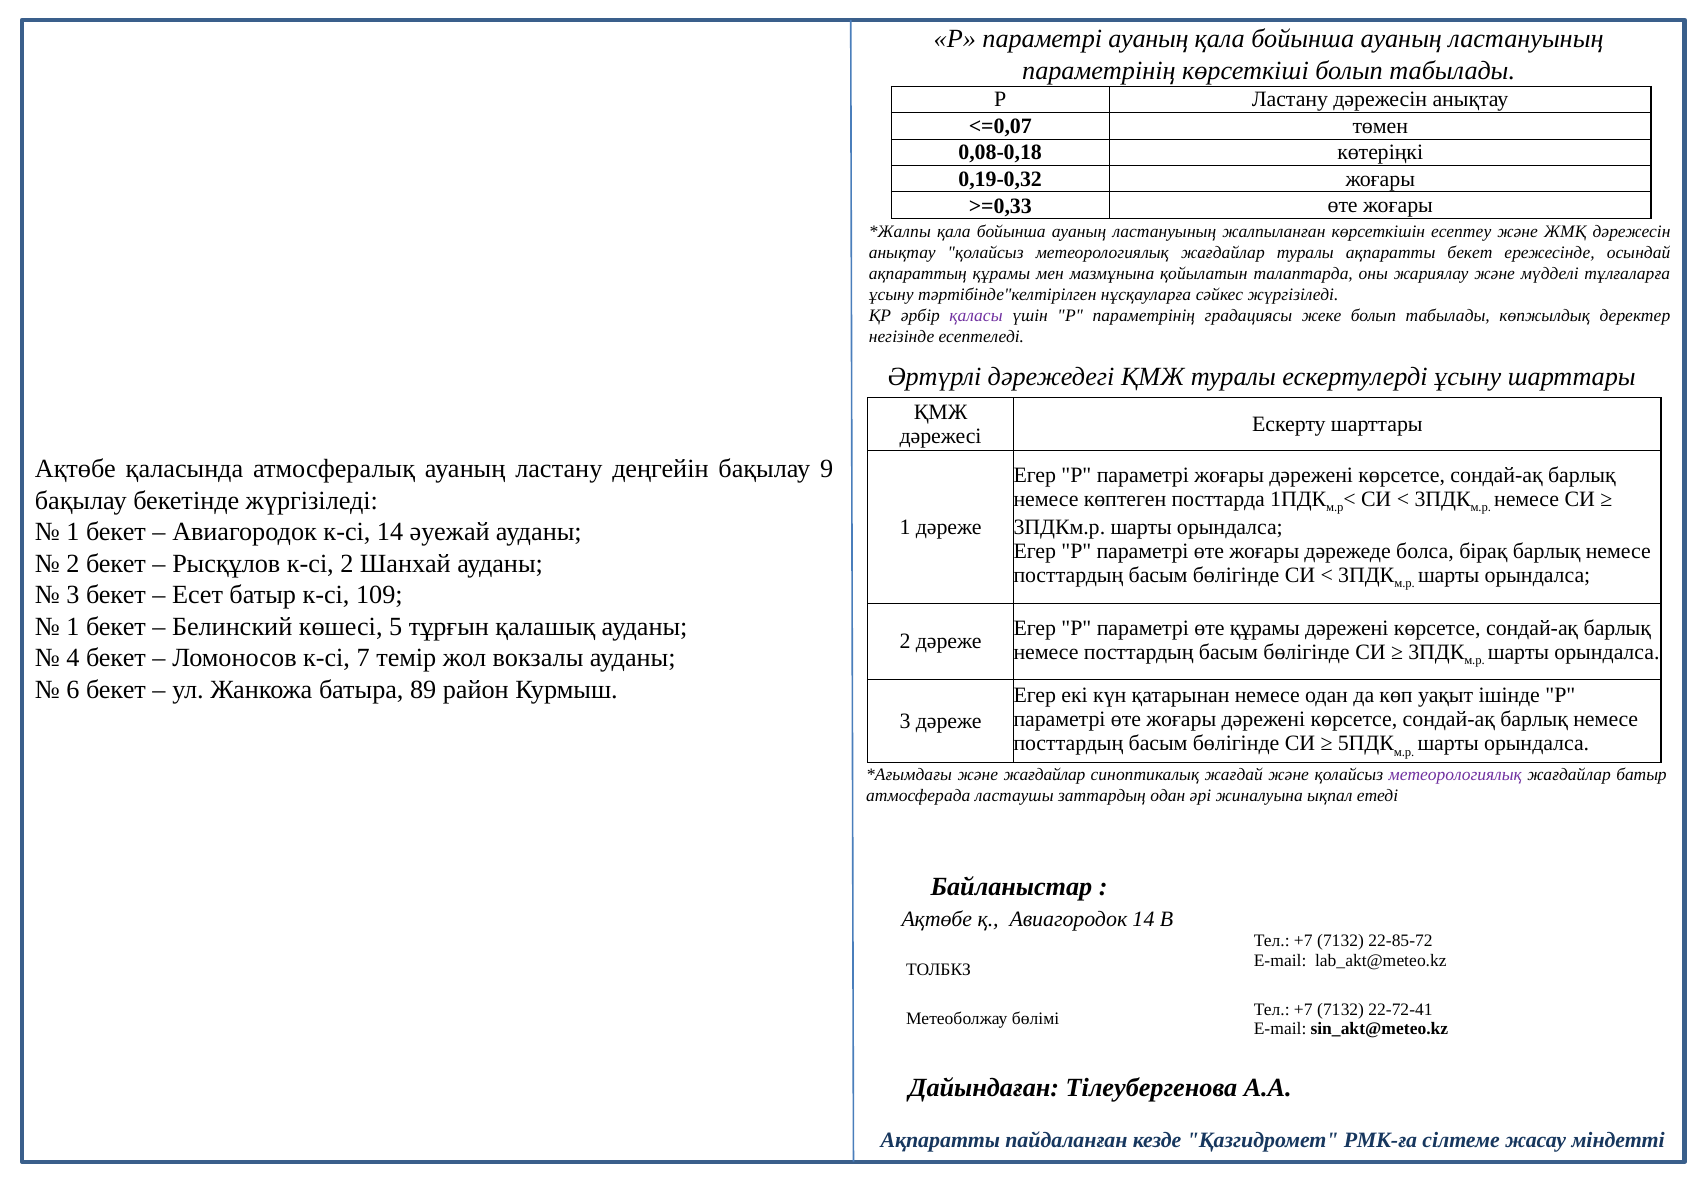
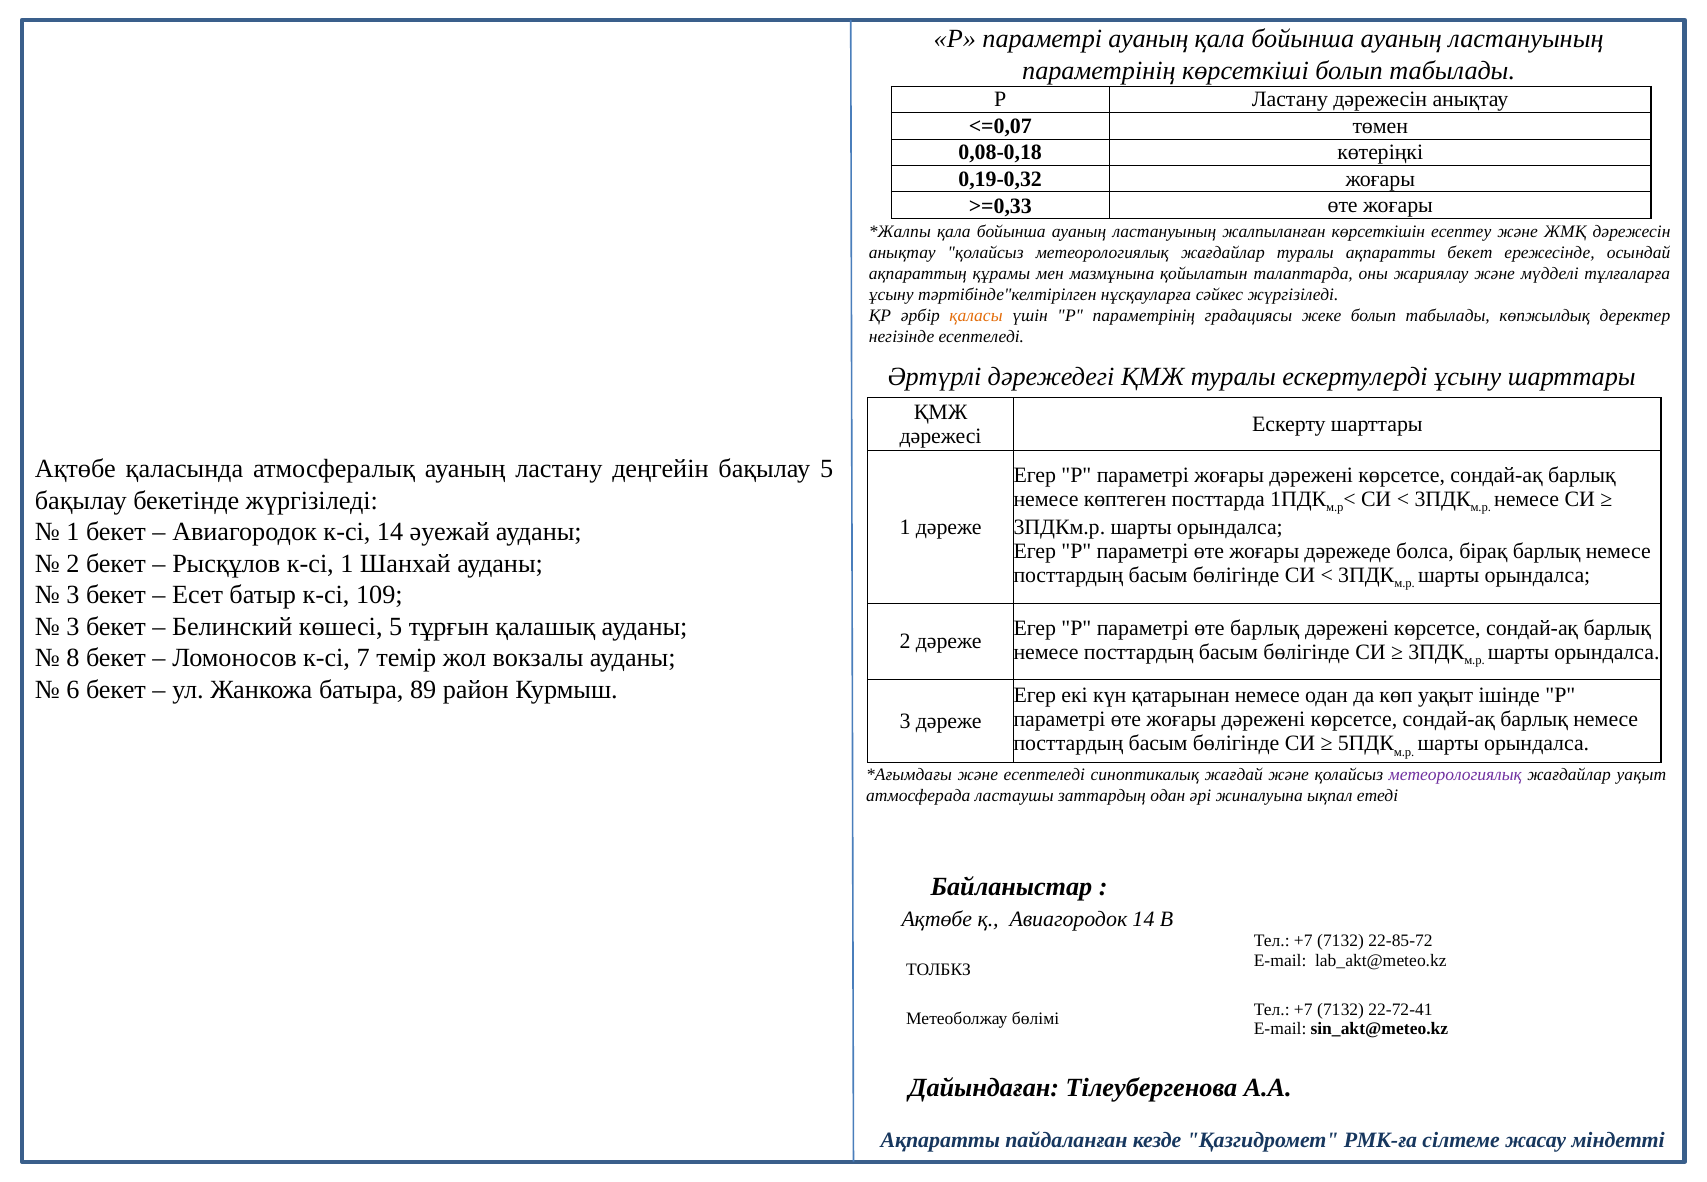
қаласы colour: purple -> orange (976, 316)
бақылау 9: 9 -> 5 (827, 469)
к-сі 2: 2 -> 1 (347, 564)
1: 1 -> 3 (73, 627)
өте құрамы: құрамы -> барлық (1265, 628)
4: 4 -> 8 (73, 658)
және жағдайлар: жағдайлар -> есептеледі (1044, 775)
жағдайлар батыр: батыр -> уақыт (1641, 775)
